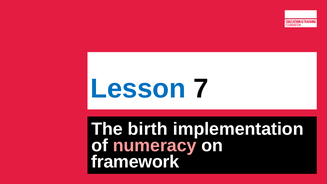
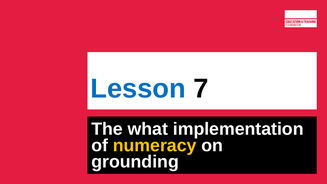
birth: birth -> what (148, 129)
numeracy colour: pink -> yellow (155, 145)
framework: framework -> grounding (135, 162)
